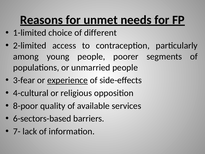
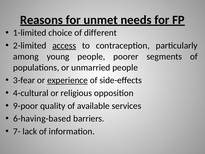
access underline: none -> present (64, 46)
8-poor: 8-poor -> 9-poor (26, 106)
6-sectors-based: 6-sectors-based -> 6-having-based (42, 118)
